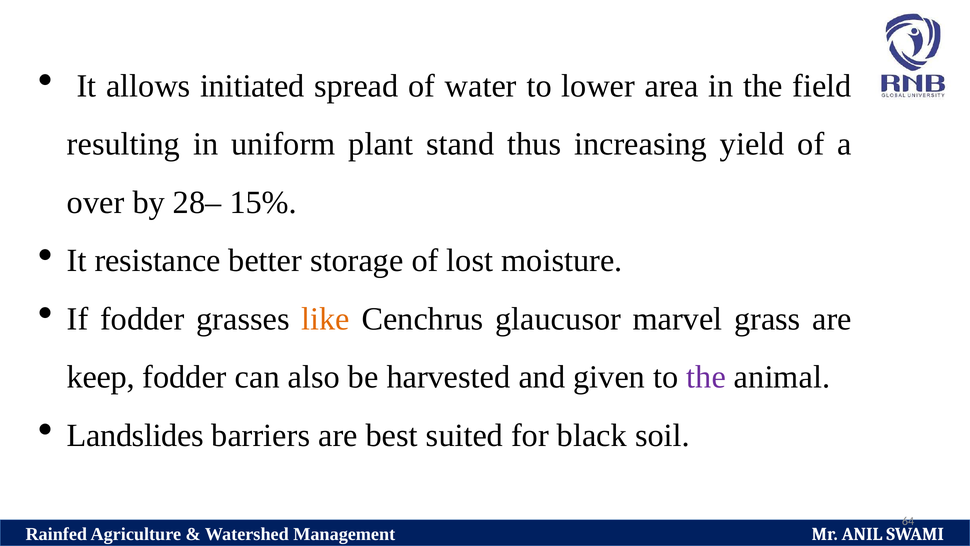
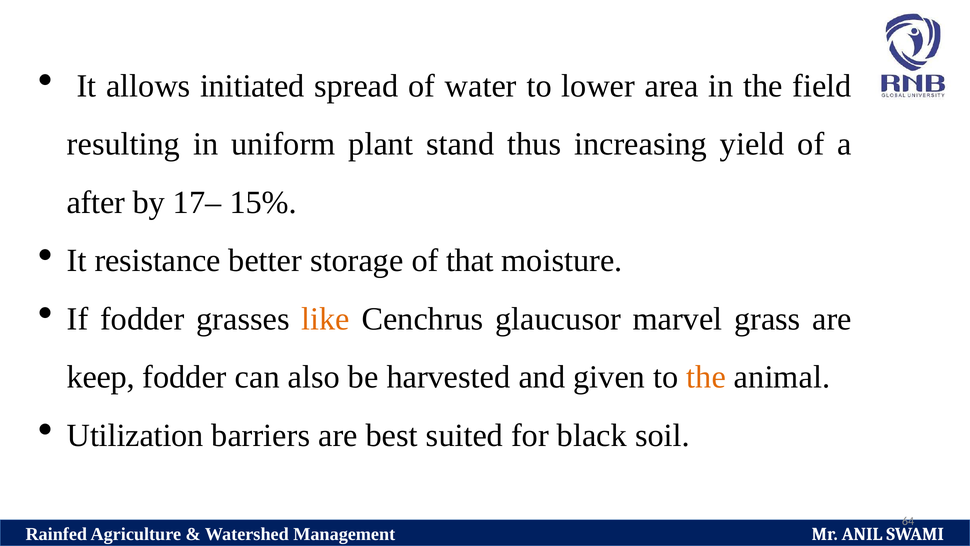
over: over -> after (96, 202)
28–: 28– -> 17– (197, 202)
lost: lost -> that (470, 260)
the colour: purple -> orange (706, 377)
Landslides: Landslides -> Utilization (135, 435)
